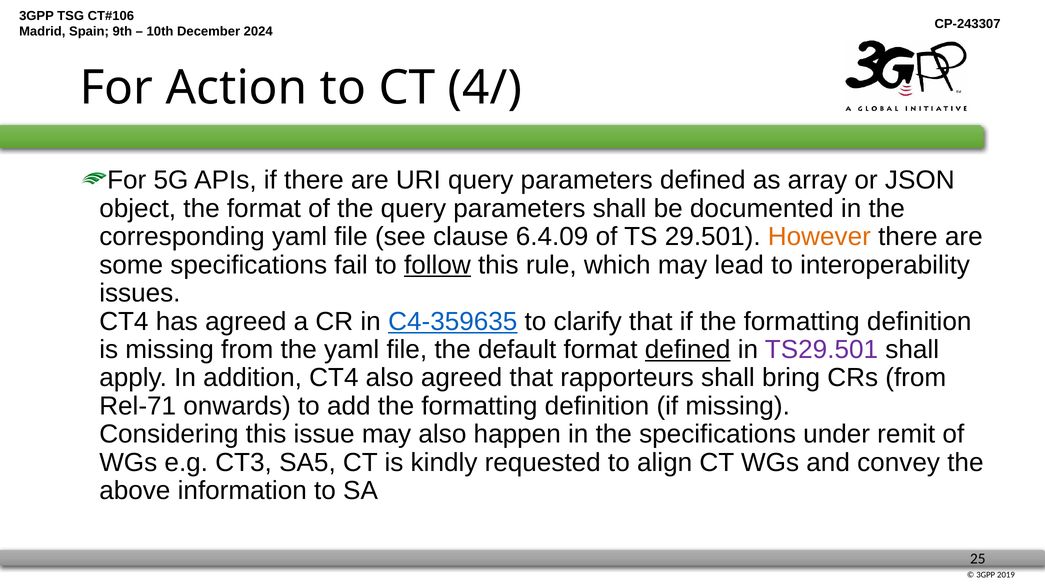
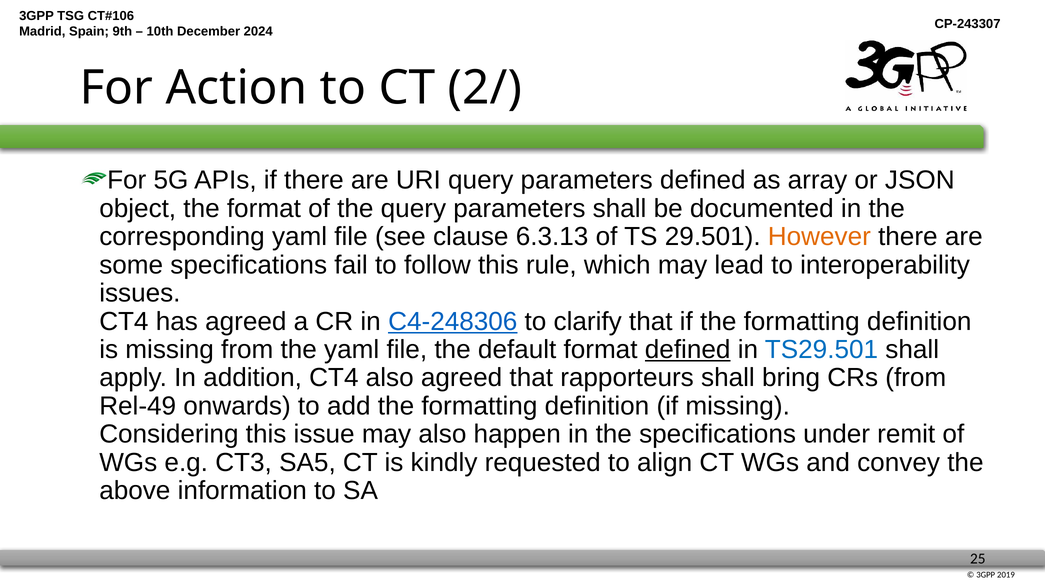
4/: 4/ -> 2/ (485, 88)
6.4.09: 6.4.09 -> 6.3.13 (552, 237)
follow underline: present -> none (437, 265)
C4-359635: C4-359635 -> C4-248306 (453, 321)
TS29.501 colour: purple -> blue (821, 350)
Rel-71: Rel-71 -> Rel-49 (138, 406)
